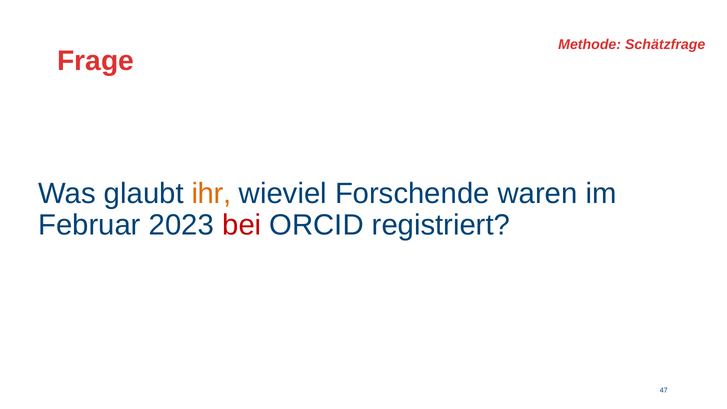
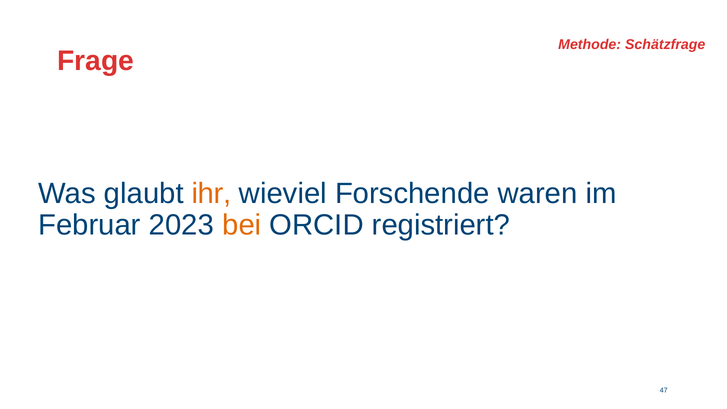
bei colour: red -> orange (242, 225)
